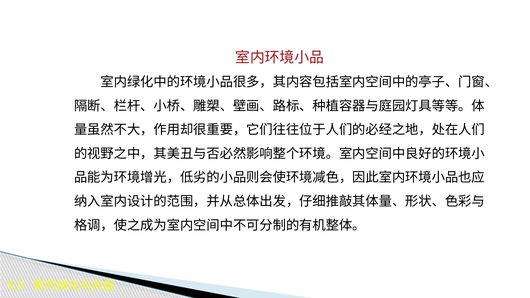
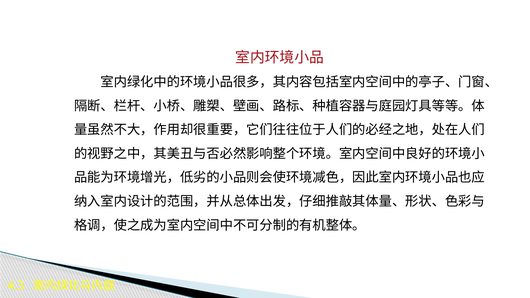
9.0: 9.0 -> 4.3 (16, 286)
